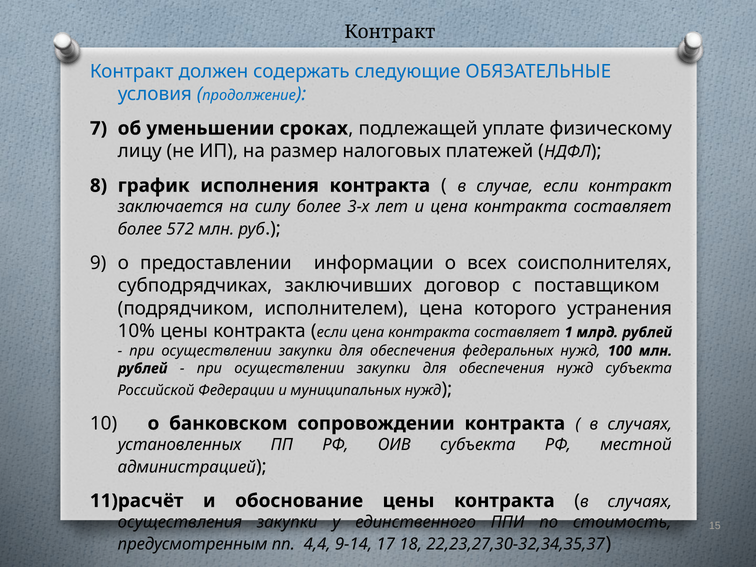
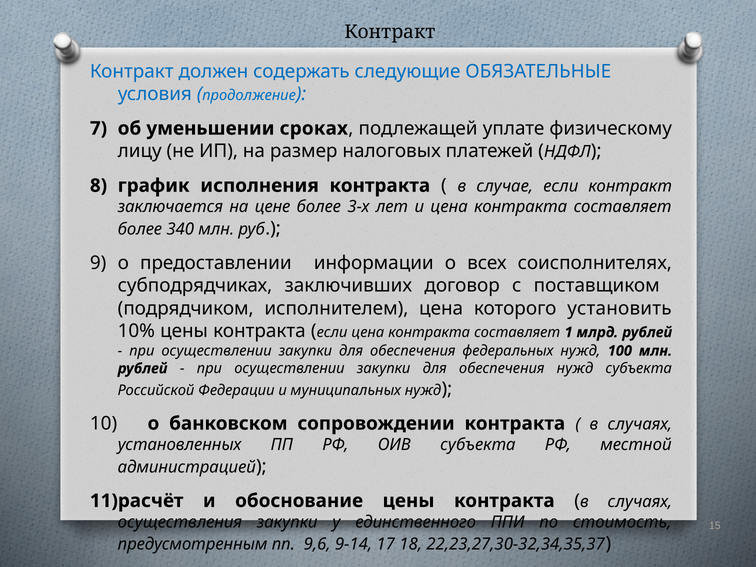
силу: силу -> цене (273, 207)
572: 572 -> 340 (180, 229)
устранения: устранения -> установить (619, 308)
4,4: 4,4 -> 9,6 (317, 544)
